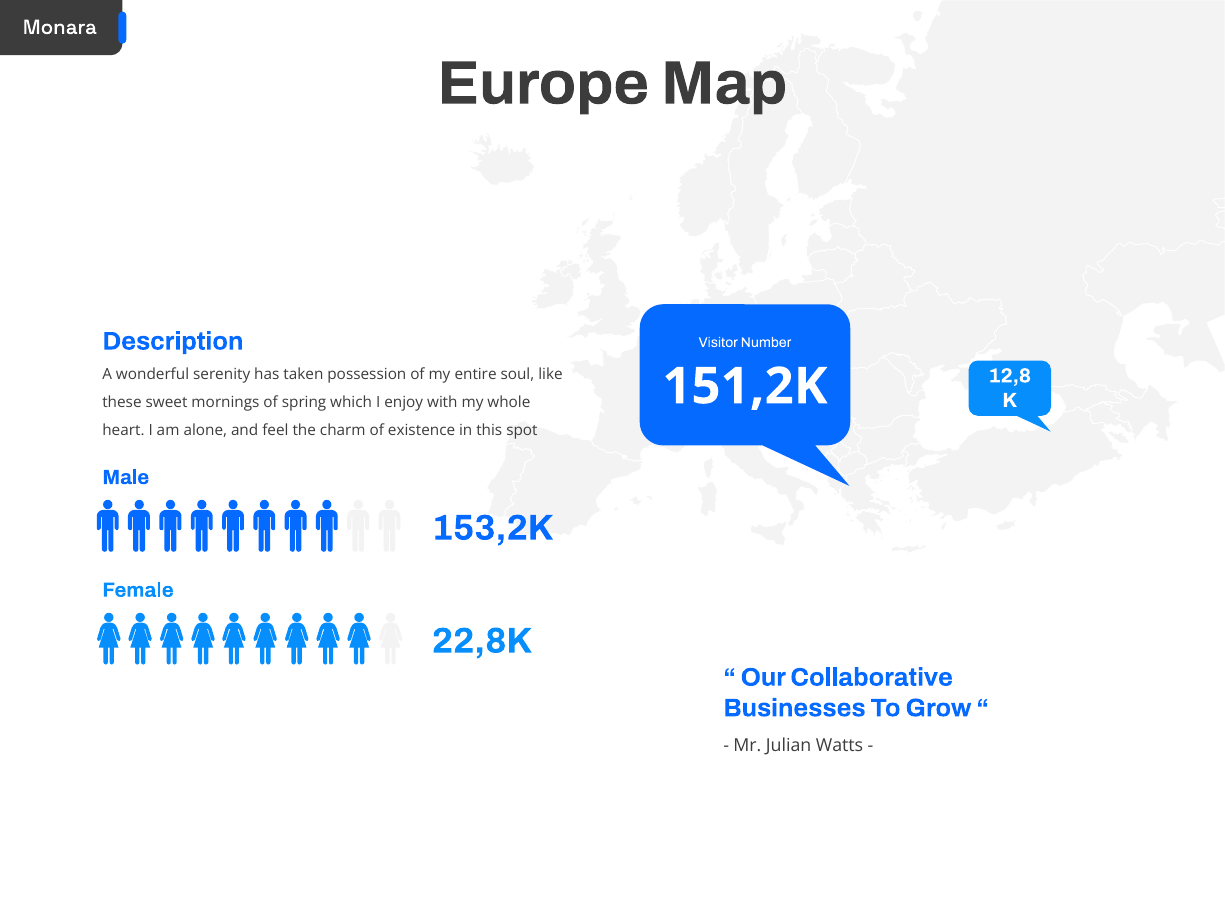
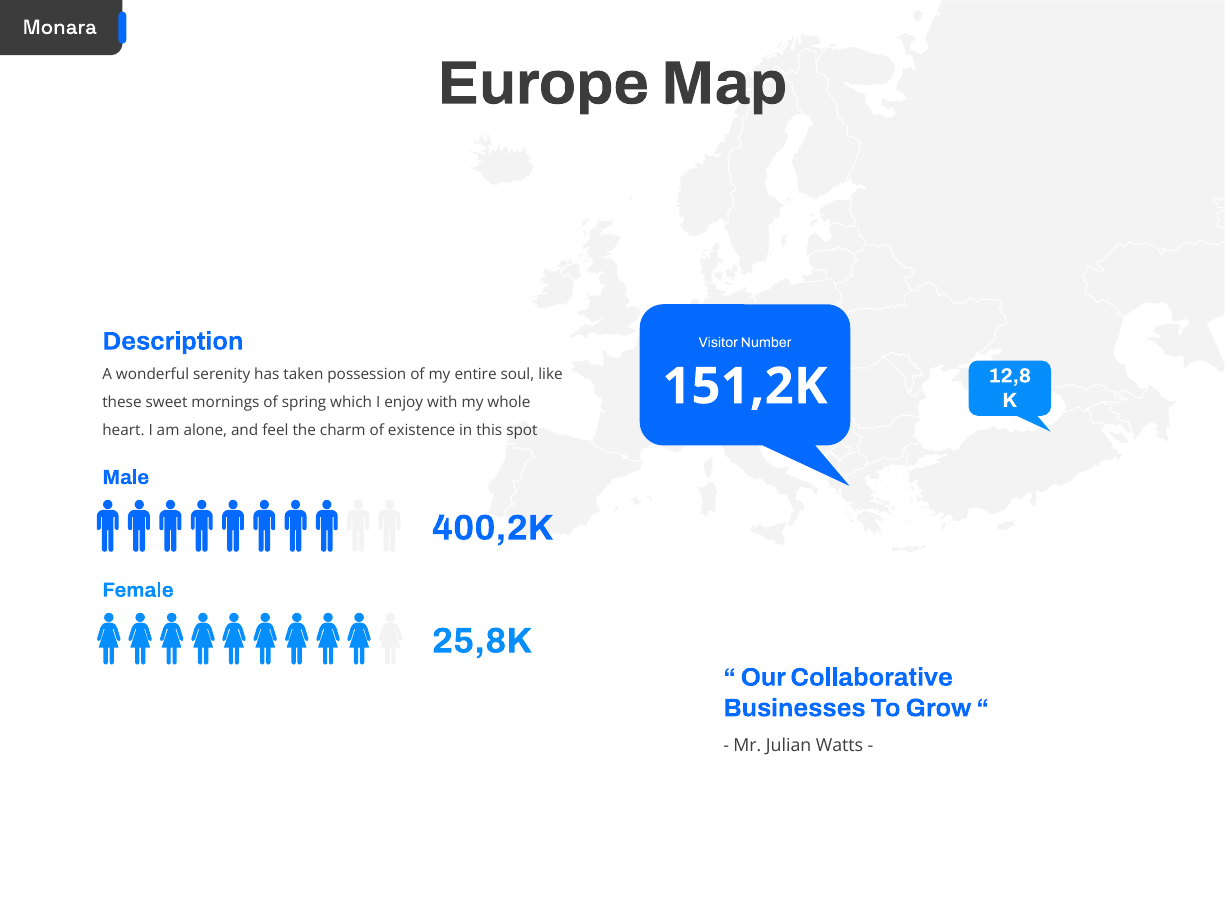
153,2K: 153,2K -> 400,2K (493, 528)
22,8K: 22,8K -> 25,8K (482, 641)
